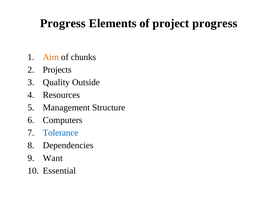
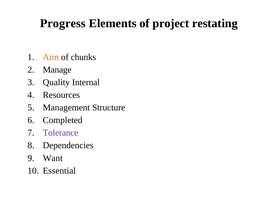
project progress: progress -> restating (215, 23)
Projects: Projects -> Manage (57, 70)
Outside: Outside -> Internal (86, 82)
Computers: Computers -> Completed (63, 120)
Tolerance colour: blue -> purple (61, 133)
